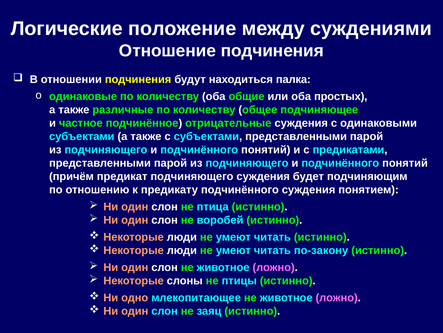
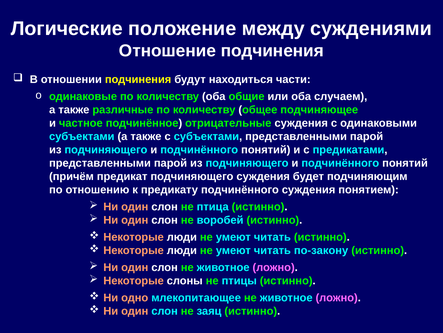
палка: палка -> части (293, 79)
простых: простых -> случаем (341, 96)
